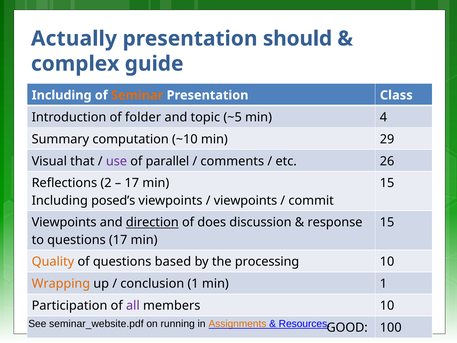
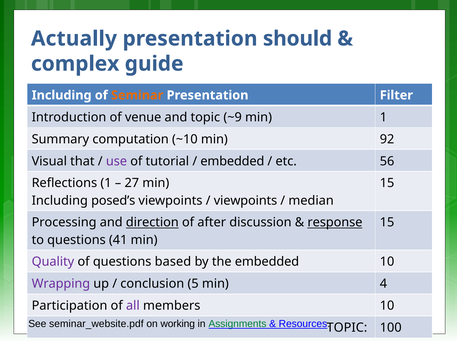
Class: Class -> Filter (396, 95)
folder: folder -> venue (143, 117)
~5: ~5 -> ~9 (233, 117)
min 4: 4 -> 1 (383, 117)
29: 29 -> 92 (387, 139)
parallel: parallel -> tutorial (167, 161)
comments: comments -> embedded (232, 161)
26: 26 -> 56 (387, 161)
Reflections 2: 2 -> 1 (106, 183)
17: 17 -> 27 (132, 183)
commit: commit -> median (311, 200)
Viewpoints: Viewpoints -> Processing (64, 222)
does: does -> after (212, 222)
response underline: none -> present (335, 222)
questions 17: 17 -> 41 (118, 240)
Quality colour: orange -> purple (53, 262)
the processing: processing -> embedded (267, 262)
Wrapping colour: orange -> purple (61, 284)
conclusion 1: 1 -> 5 (193, 284)
min 1: 1 -> 4 (383, 284)
running: running -> working (178, 324)
Assignments colour: orange -> green (237, 324)
GOOD: GOOD -> TOPIC (347, 327)
